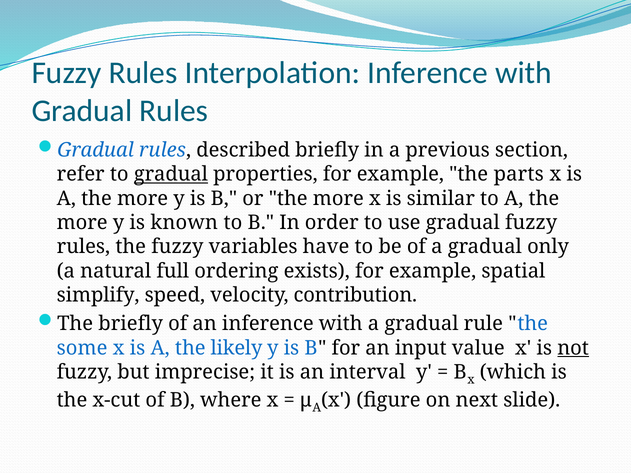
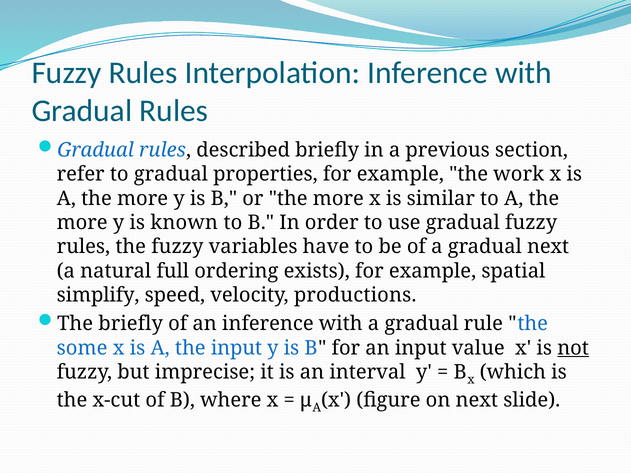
gradual underline: present -> none (171, 174)
parts: parts -> work (519, 174)
gradual only: only -> next (548, 247)
contribution: contribution -> productions (355, 295)
the likely: likely -> input (236, 348)
